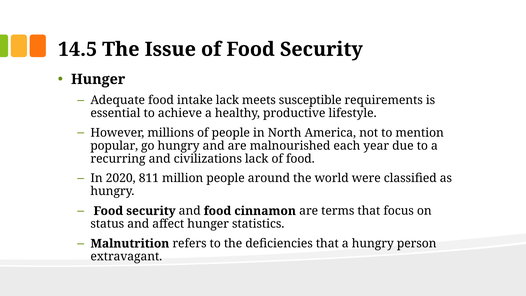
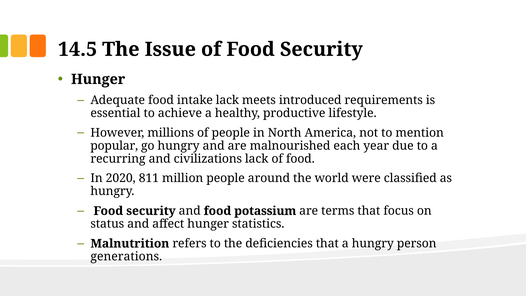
susceptible: susceptible -> introduced (310, 100)
cinnamon: cinnamon -> potassium (265, 211)
extravagant: extravagant -> generations (126, 257)
